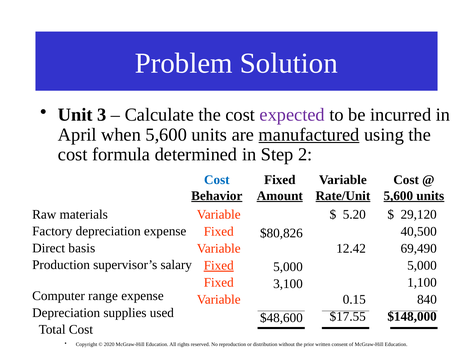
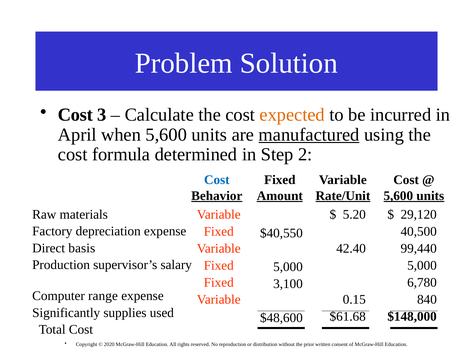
Unit: Unit -> Cost (75, 115)
expected colour: purple -> orange (292, 115)
$80,826: $80,826 -> $40,550 (281, 233)
12.42: 12.42 -> 42.40 (351, 248)
69,490: 69,490 -> 99,440 (419, 248)
Fixed underline: present -> none (219, 265)
1,100: 1,100 -> 6,780 (422, 282)
Depreciation: Depreciation -> Significantly (66, 313)
$17.55: $17.55 -> $61.68 (348, 316)
